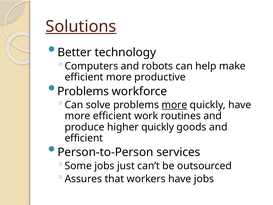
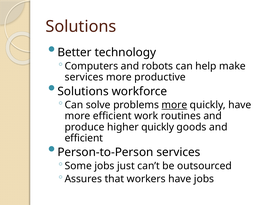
Solutions underline: present -> none (81, 26)
efficient: efficient -> services (84, 77)
Problems: Problems -> Solutions (83, 91)
